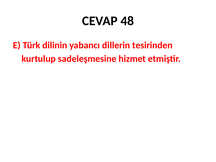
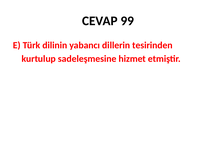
48: 48 -> 99 (127, 21)
